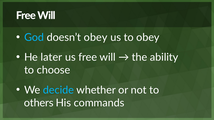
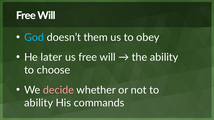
doesn’t obey: obey -> them (96, 38)
decide colour: light blue -> pink (58, 90)
others: others -> ability (39, 103)
